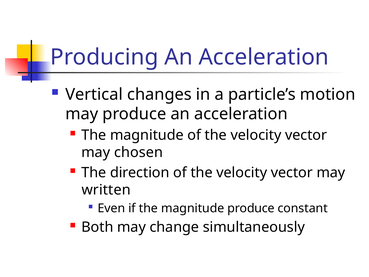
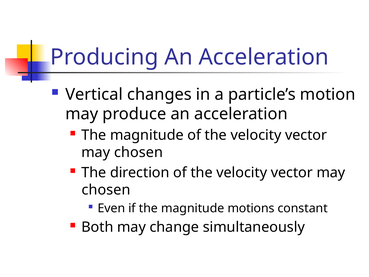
written: written -> chosen (106, 190)
magnitude produce: produce -> motions (251, 208)
